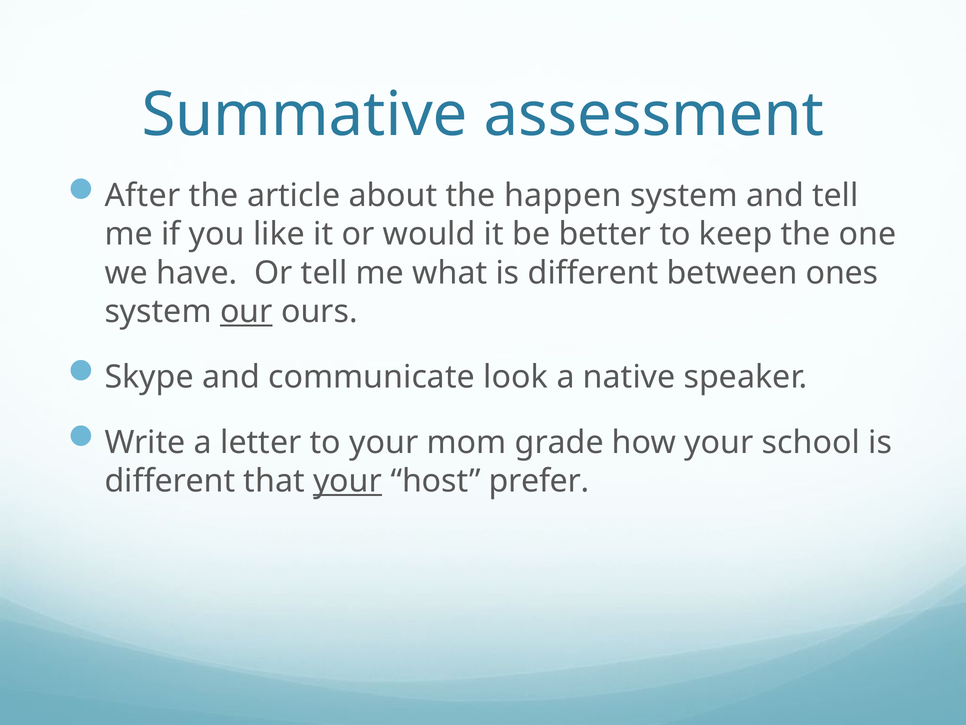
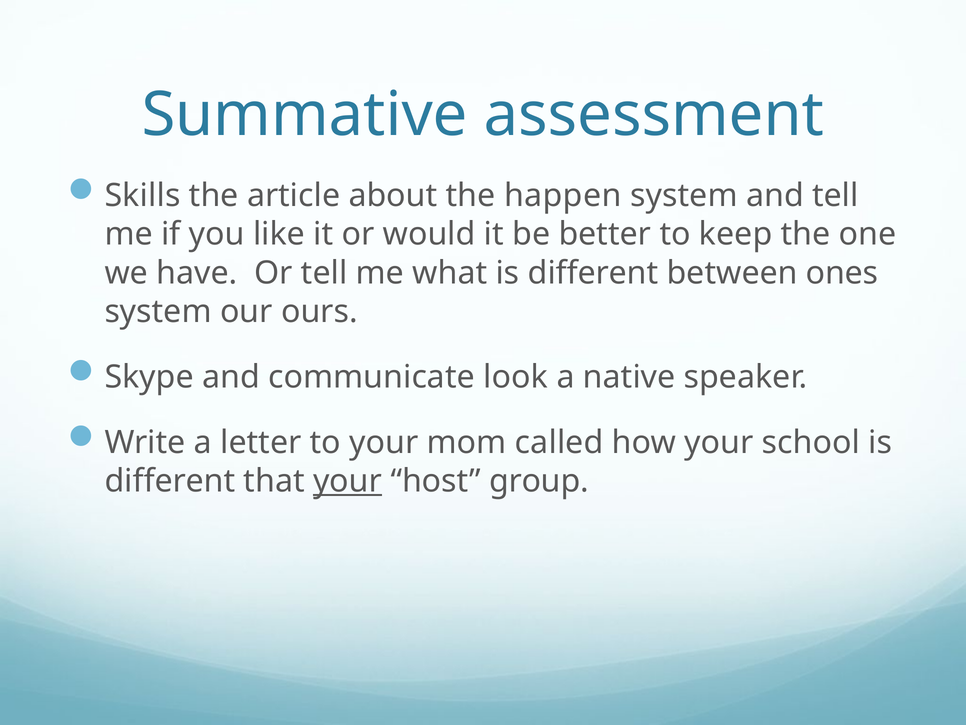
After: After -> Skills (143, 195)
our underline: present -> none (246, 311)
grade: grade -> called (559, 442)
prefer: prefer -> group (539, 481)
